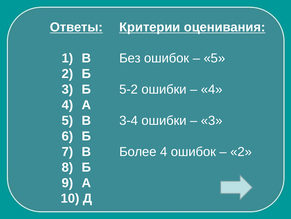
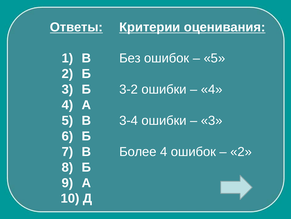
5-2: 5-2 -> 3-2 (129, 89)
